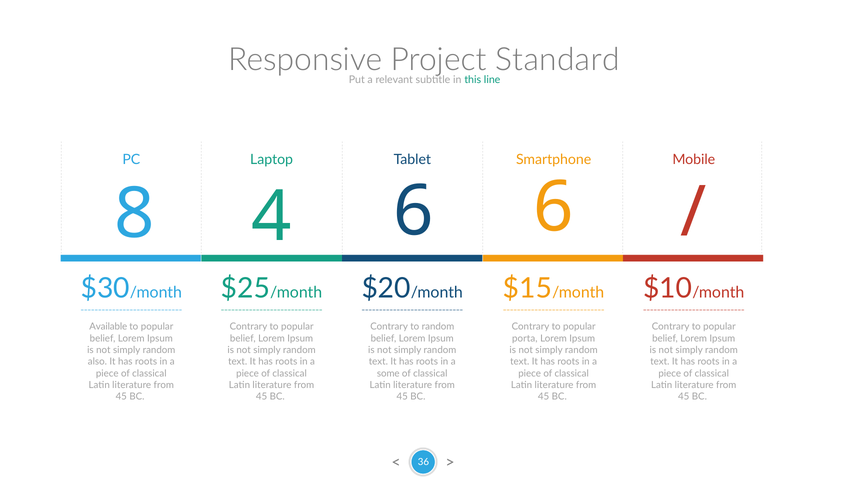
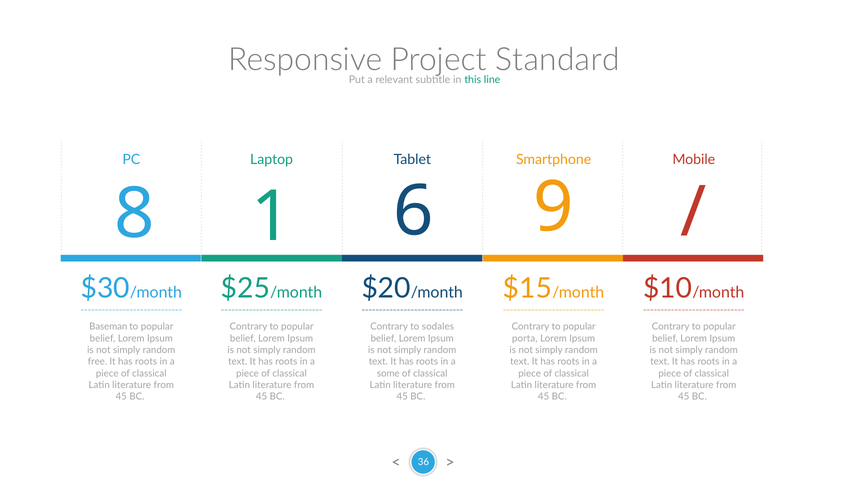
4: 4 -> 1 (272, 217)
6 6: 6 -> 9 (553, 207)
Available: Available -> Baseman (108, 327)
to random: random -> sodales (438, 327)
also: also -> free (97, 362)
